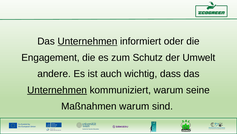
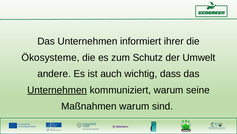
Unternehmen underline: present -> none (87, 41)
oder: oder -> ihrer (174, 41)
Engagement: Engagement -> Ökosysteme (50, 57)
